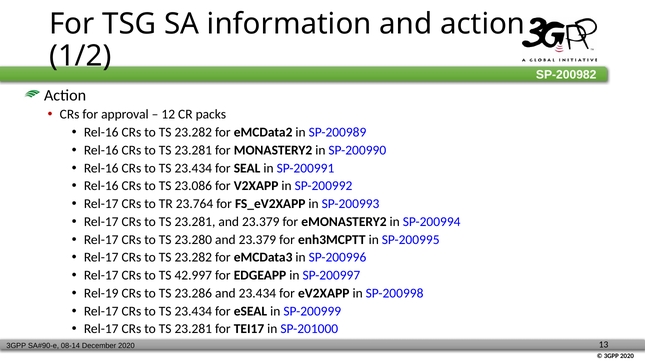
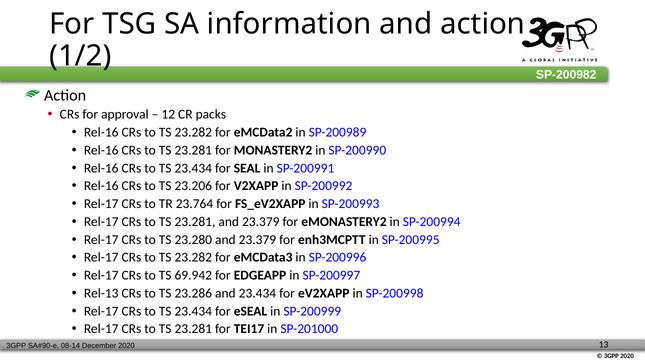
23.086: 23.086 -> 23.206 (193, 186)
42.997: 42.997 -> 69.942 (193, 275)
Rel-19: Rel-19 -> Rel-13 (101, 293)
